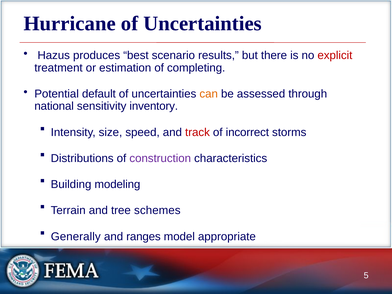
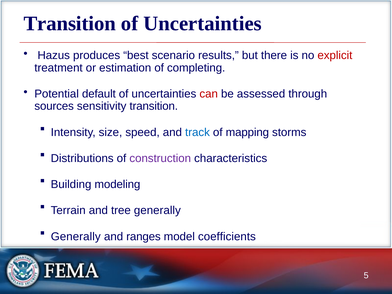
Hurricane: Hurricane -> Transition (70, 24)
can colour: orange -> red (209, 94)
national: national -> sources (54, 106)
sensitivity inventory: inventory -> transition (154, 106)
track colour: red -> blue (197, 132)
incorrect: incorrect -> mapping (247, 132)
tree schemes: schemes -> generally (157, 210)
appropriate: appropriate -> coefficients (227, 237)
